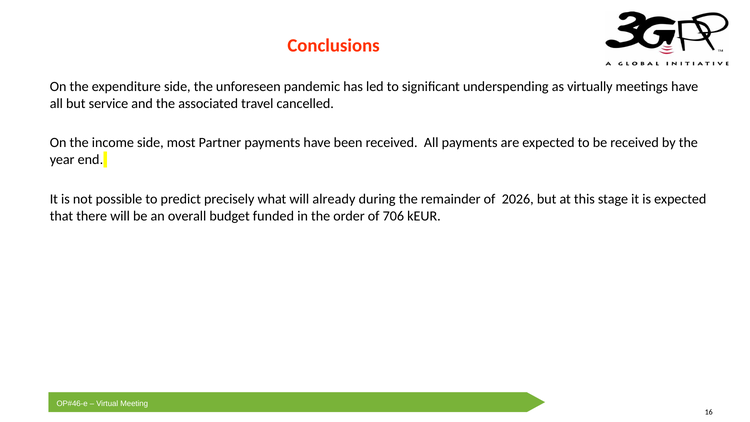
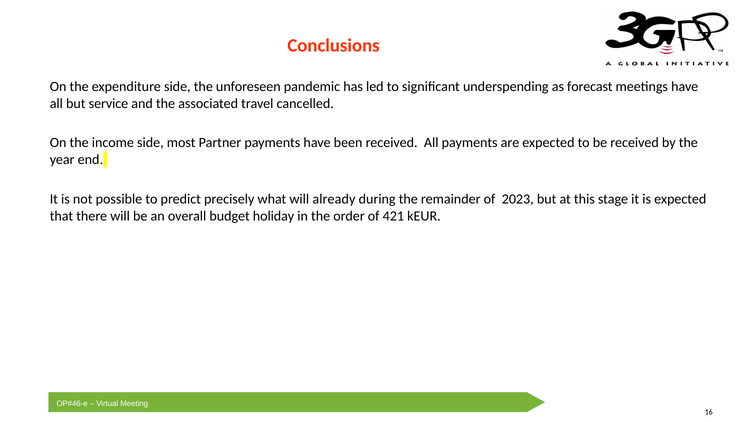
virtually: virtually -> forecast (590, 86)
2026: 2026 -> 2023 (518, 199)
funded: funded -> holiday (274, 216)
706: 706 -> 421 (393, 216)
